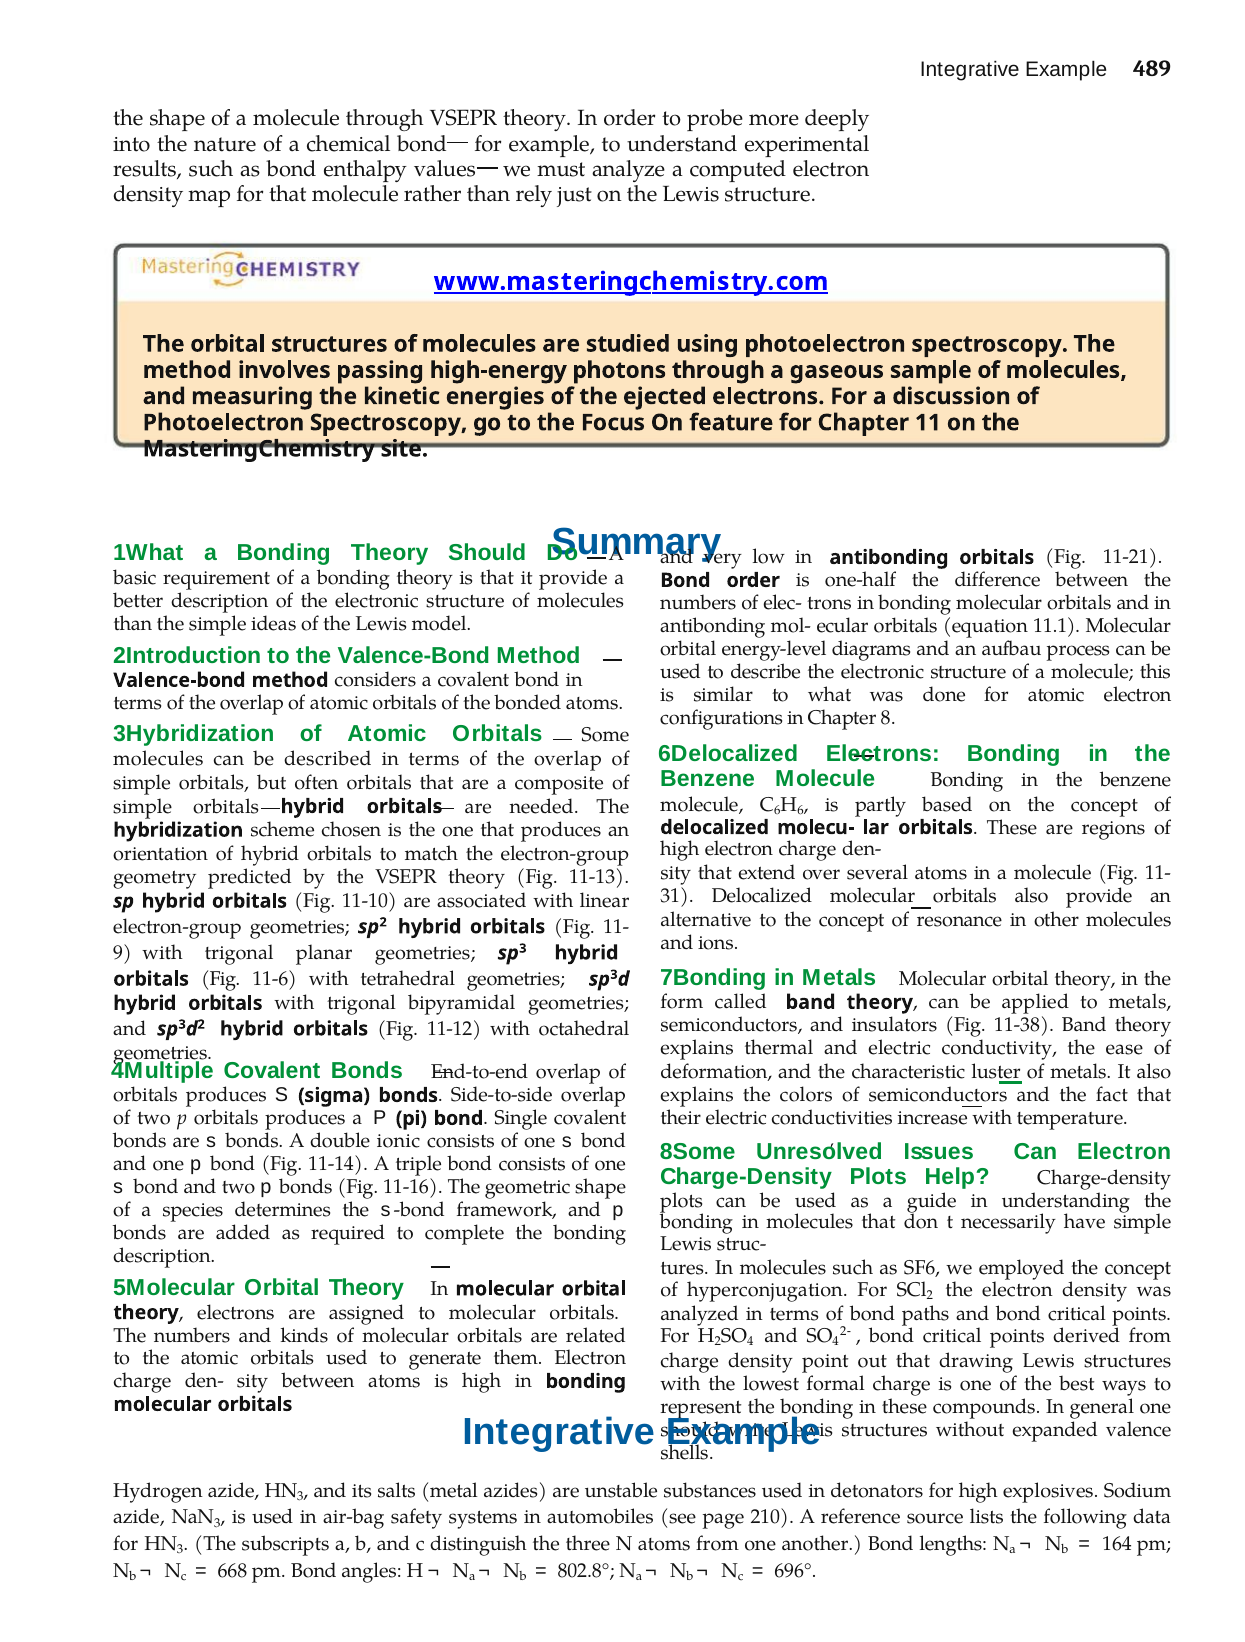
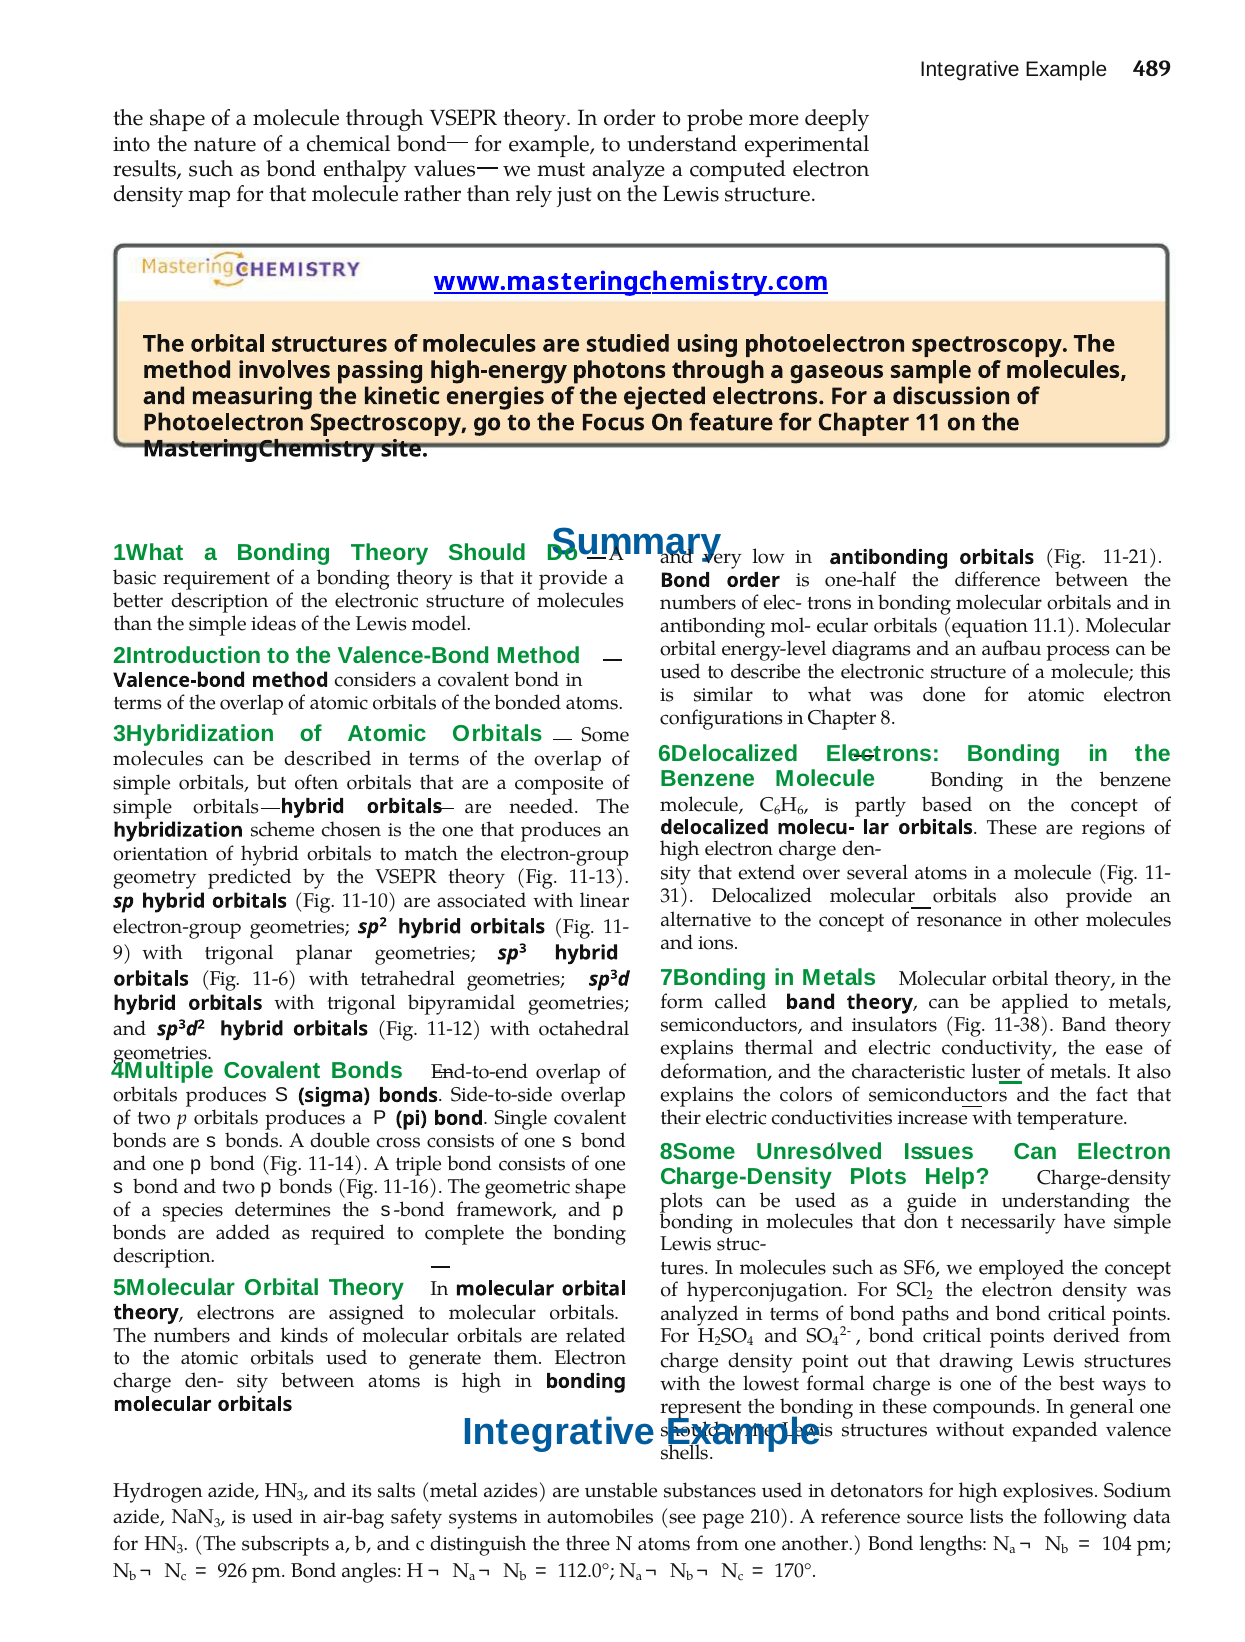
ionic: ionic -> cross (398, 1141)
164: 164 -> 104 (1117, 1543)
668: 668 -> 926 (232, 1570)
802.8°: 802.8° -> 112.0° (586, 1570)
696°: 696° -> 170° (796, 1570)
